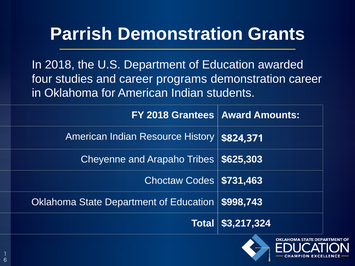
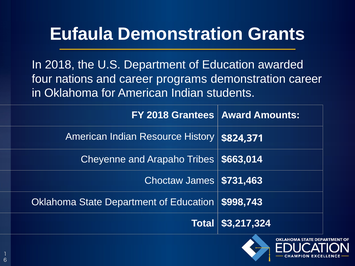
Parrish: Parrish -> Eufaula (81, 34)
studies: studies -> nations (74, 79)
$625,303: $625,303 -> $663,014 (242, 160)
Codes: Codes -> James (200, 181)
